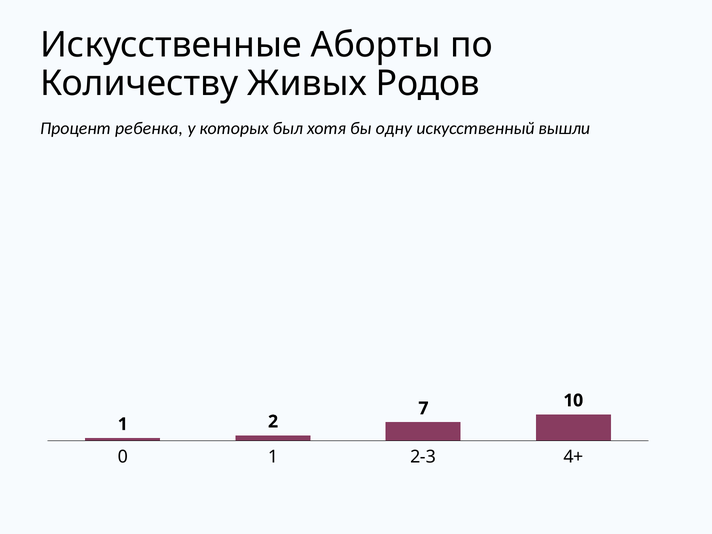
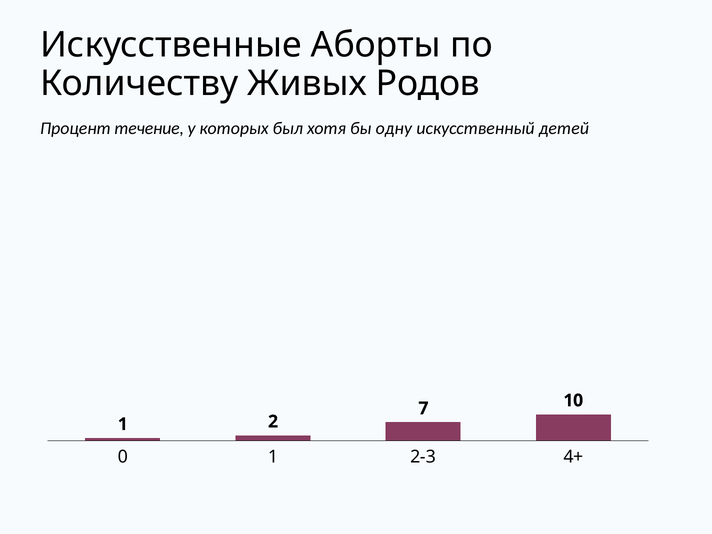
ребенка: ребенка -> течение (149, 128)
вышли: вышли -> детей (564, 128)
